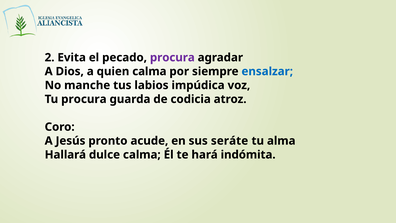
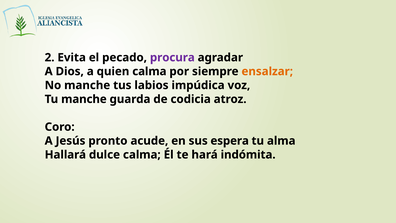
ensalzar colour: blue -> orange (267, 71)
Tu procura: procura -> manche (84, 99)
seráte: seráte -> espera (230, 141)
